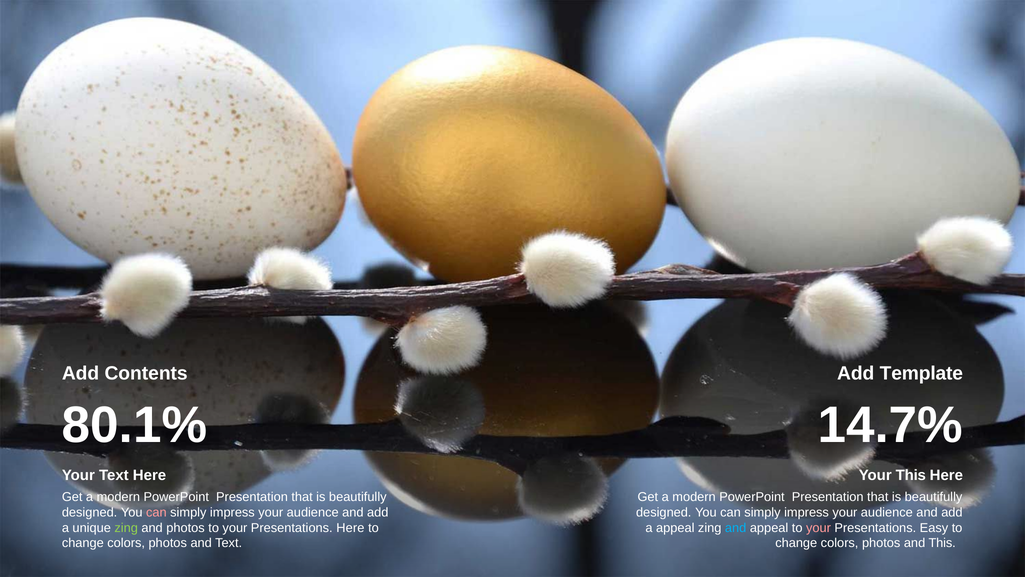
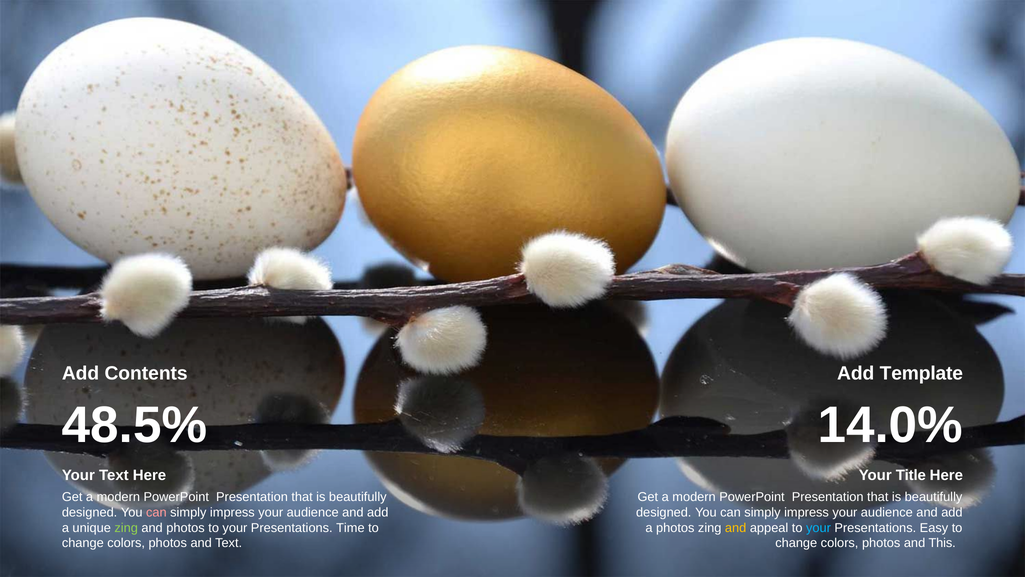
80.1%: 80.1% -> 48.5% (135, 425)
14.7%: 14.7% -> 14.0% (890, 425)
Your This: This -> Title (911, 475)
Presentations Here: Here -> Time (350, 527)
a appeal: appeal -> photos (675, 527)
and colour: light blue -> yellow (736, 527)
your colour: pink -> light blue (818, 527)
